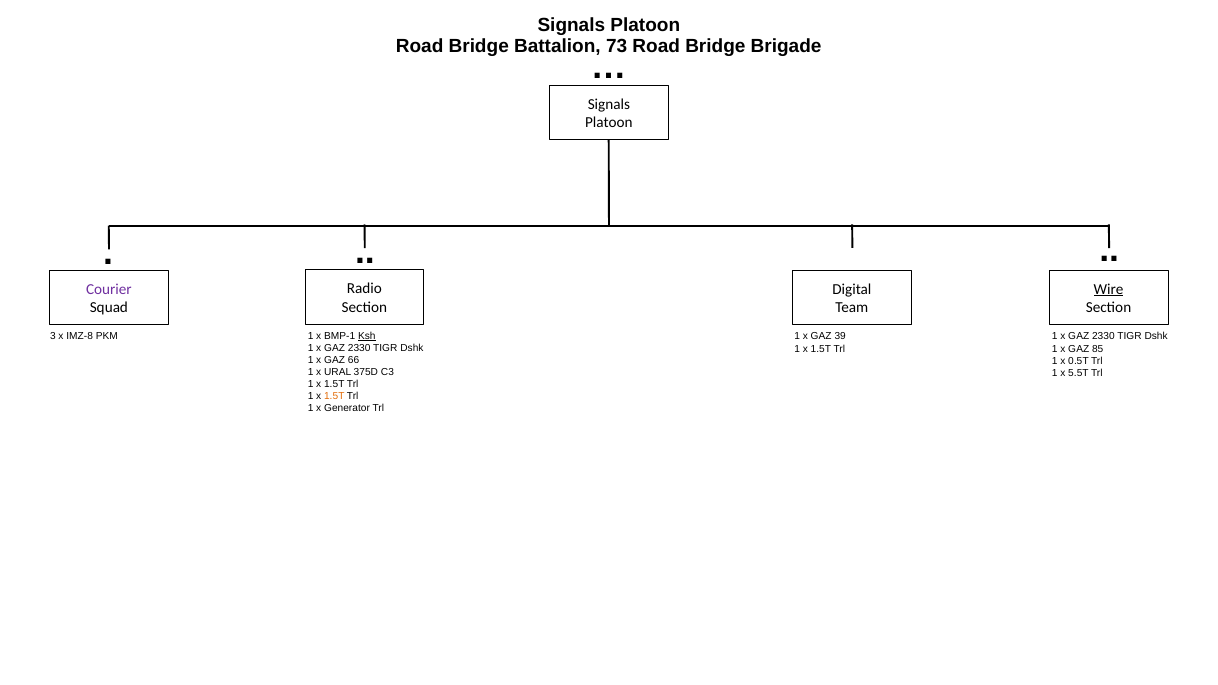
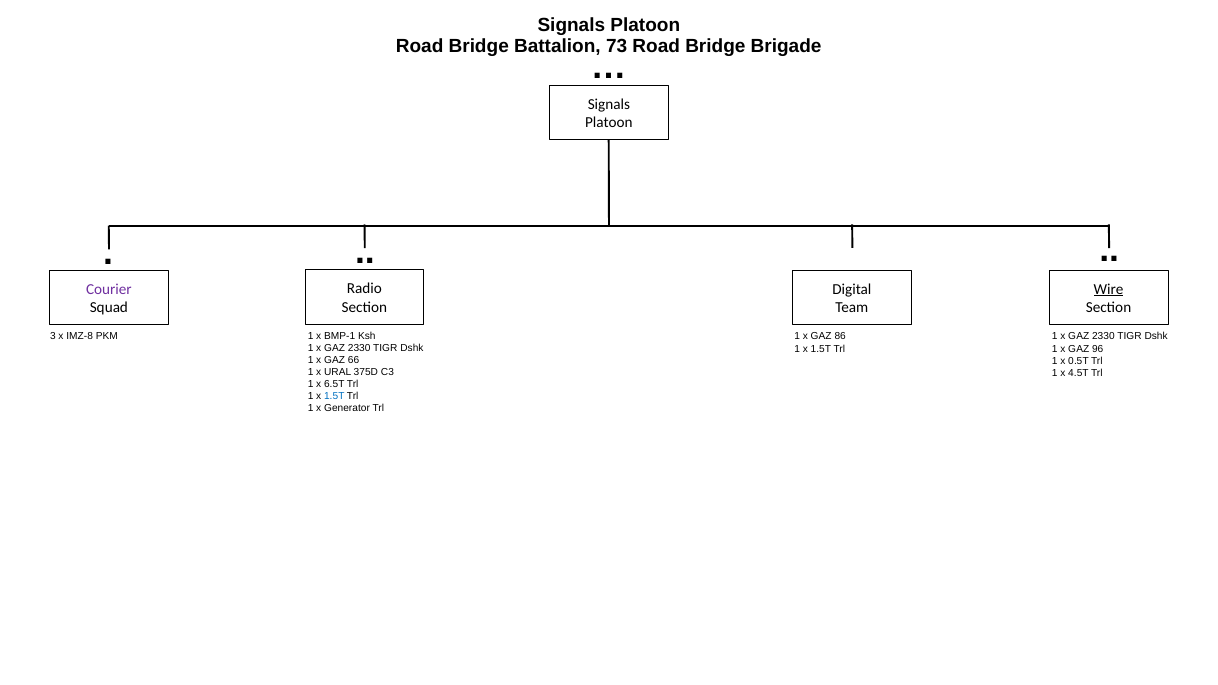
Ksh underline: present -> none (367, 336)
39: 39 -> 86 (840, 337)
85: 85 -> 96 (1098, 349)
5.5T: 5.5T -> 4.5T (1078, 373)
1.5T: 1.5T -> 6.5T (334, 384)
1.5T colour: orange -> blue (334, 397)
